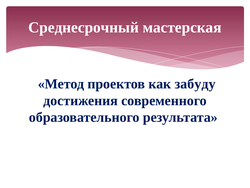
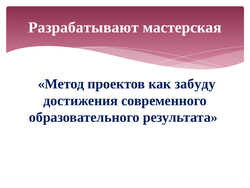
Среднесрочный: Среднесрочный -> Разрабатывают (84, 27)
